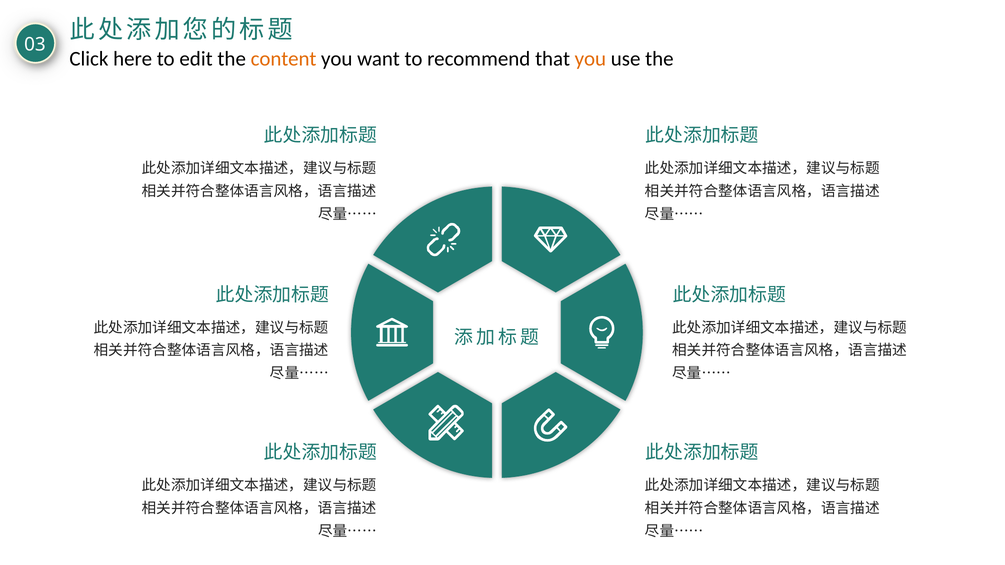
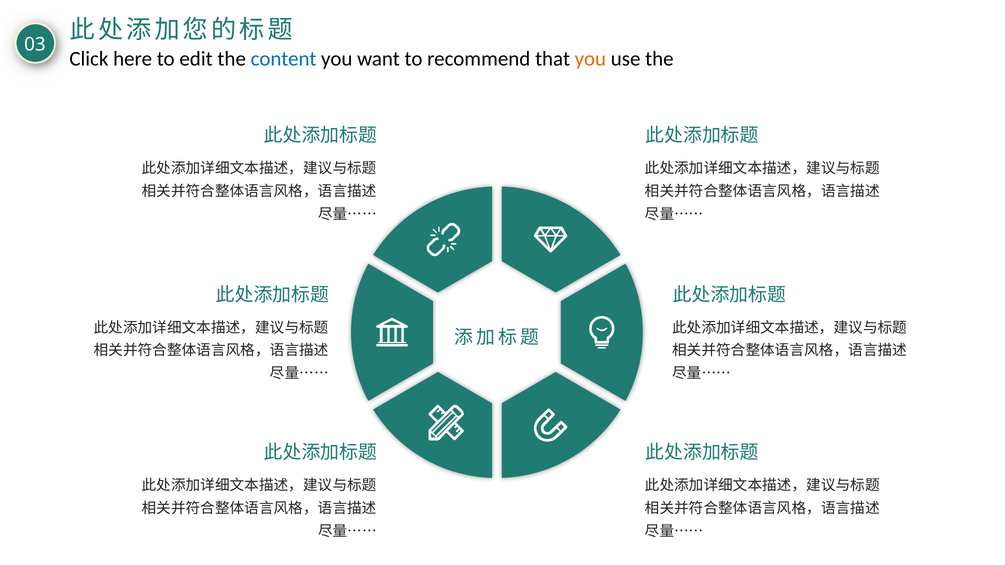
content colour: orange -> blue (284, 59)
